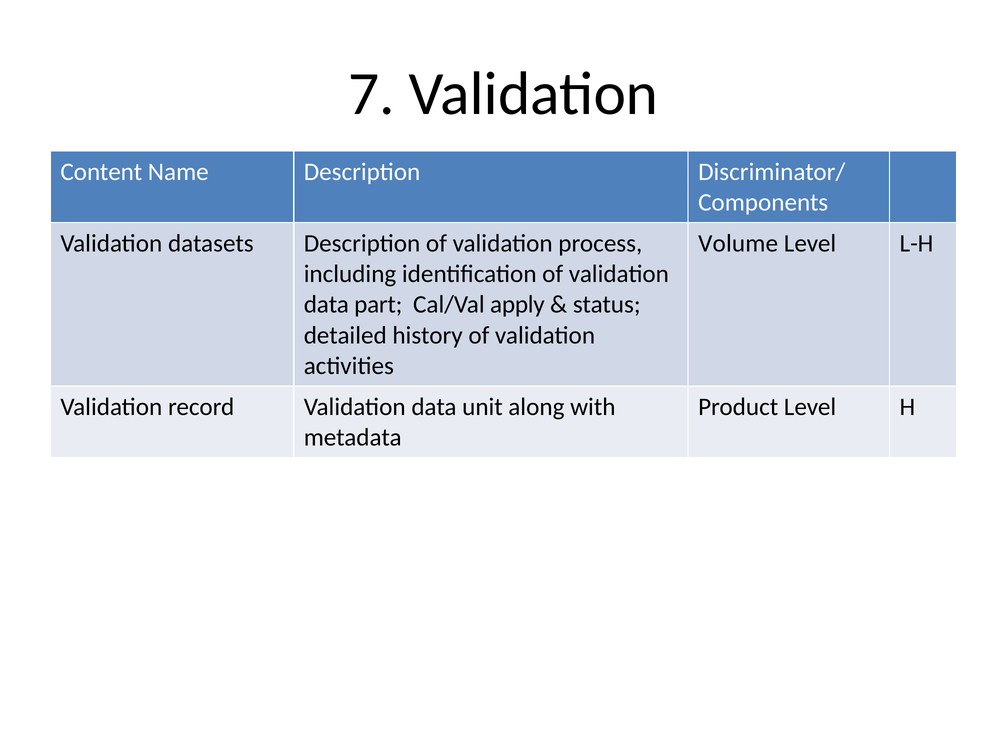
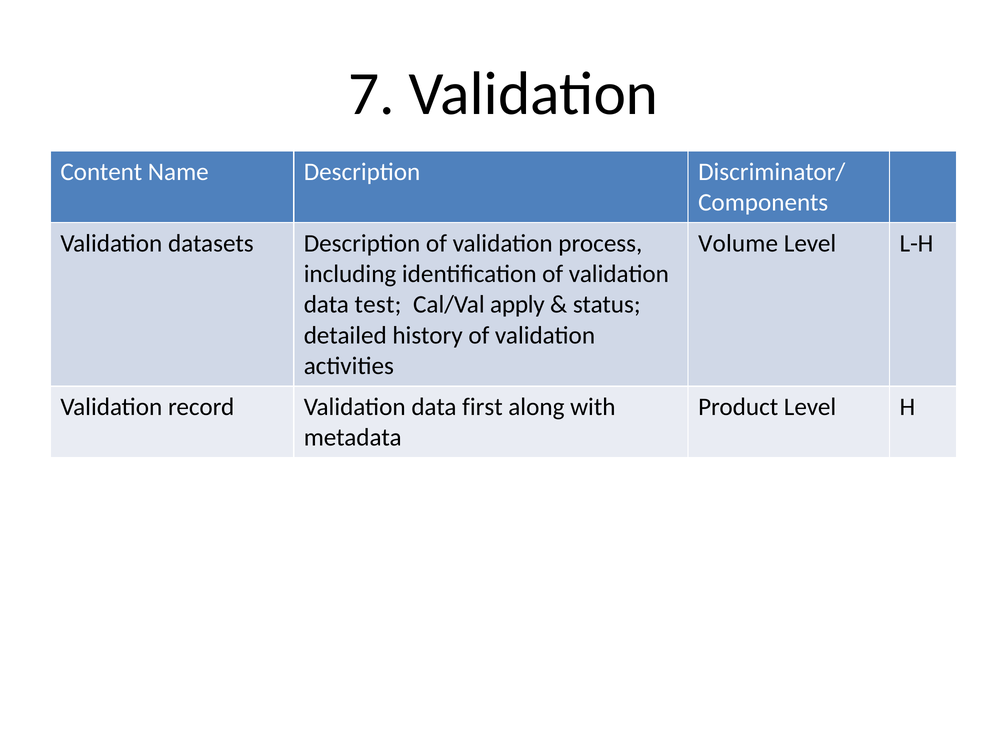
part: part -> test (378, 305)
unit: unit -> first (482, 407)
